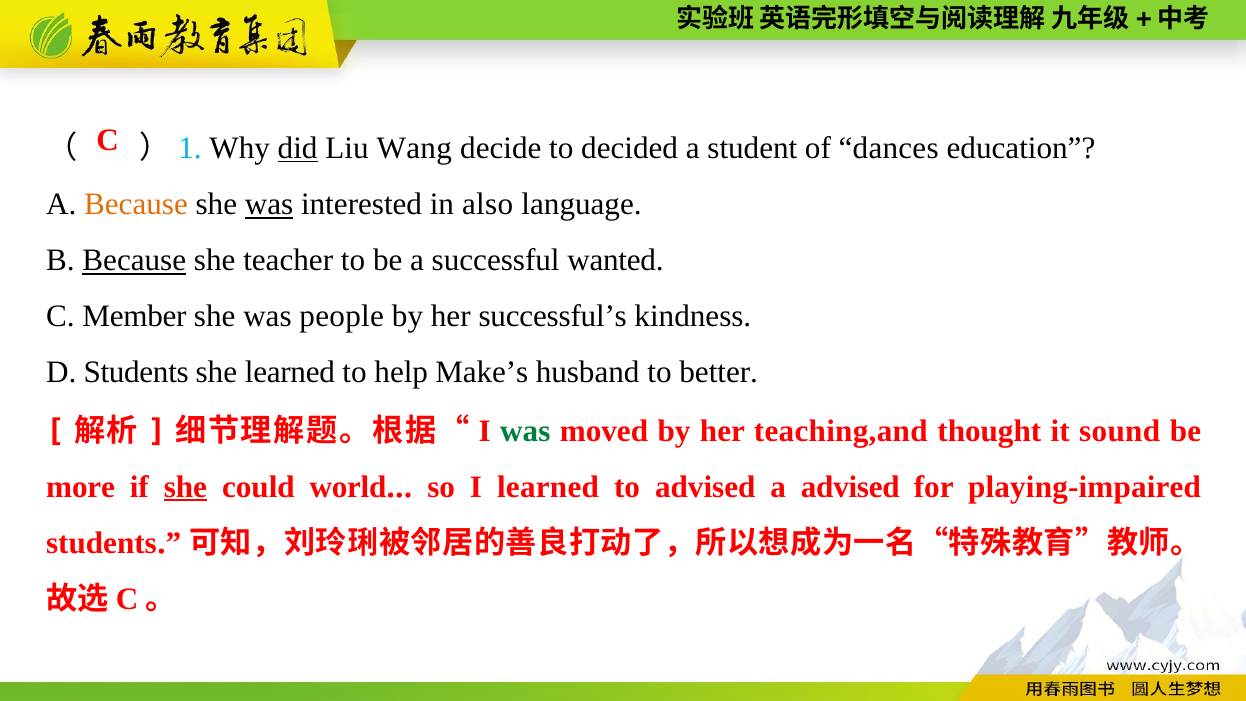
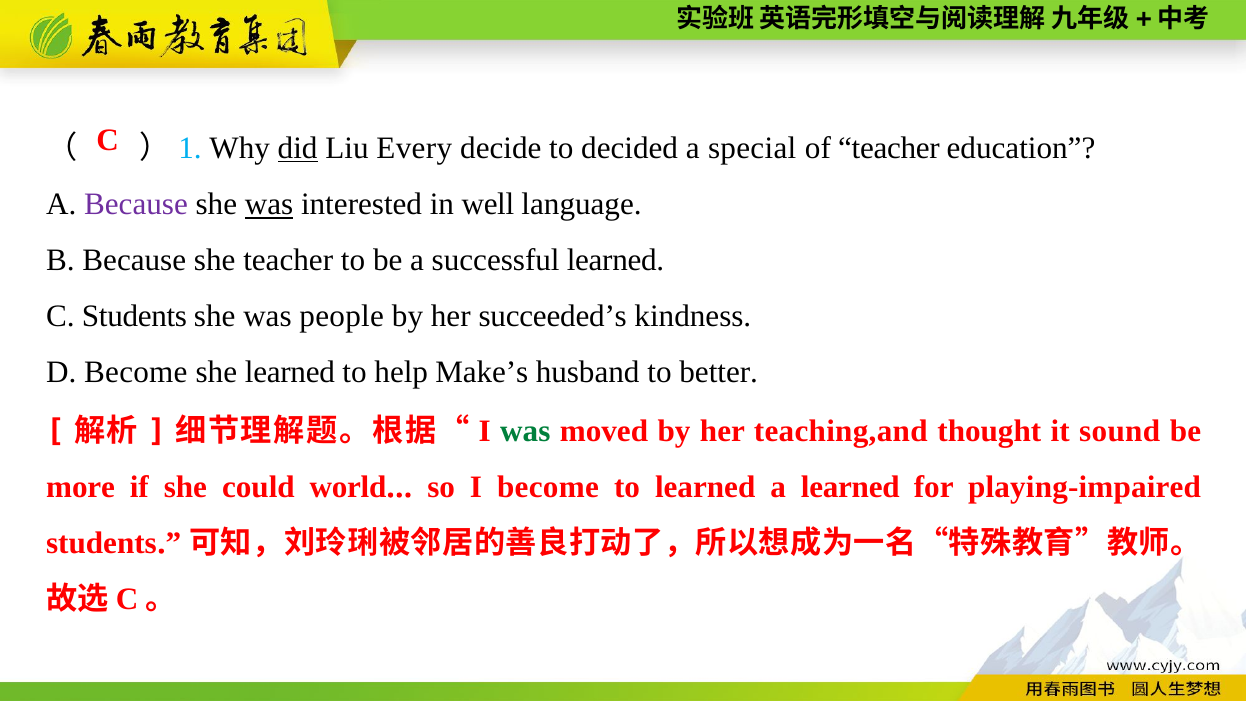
Wang: Wang -> Every (414, 148)
student: student -> special (752, 148)
of dances: dances -> teacher (889, 148)
Because colour: orange -> purple (136, 204)
also: also -> well (488, 204)
Because underline: present -> none (134, 260)
successful wanted: wanted -> learned (615, 260)
C Member: Member -> Students (134, 316)
successful’s: successful’s -> succeeded’s (553, 316)
D Students: Students -> Become (136, 372)
she underline: present -> none (185, 487)
I learned: learned -> become (548, 487)
to advised: advised -> learned (705, 487)
a advised: advised -> learned (850, 487)
